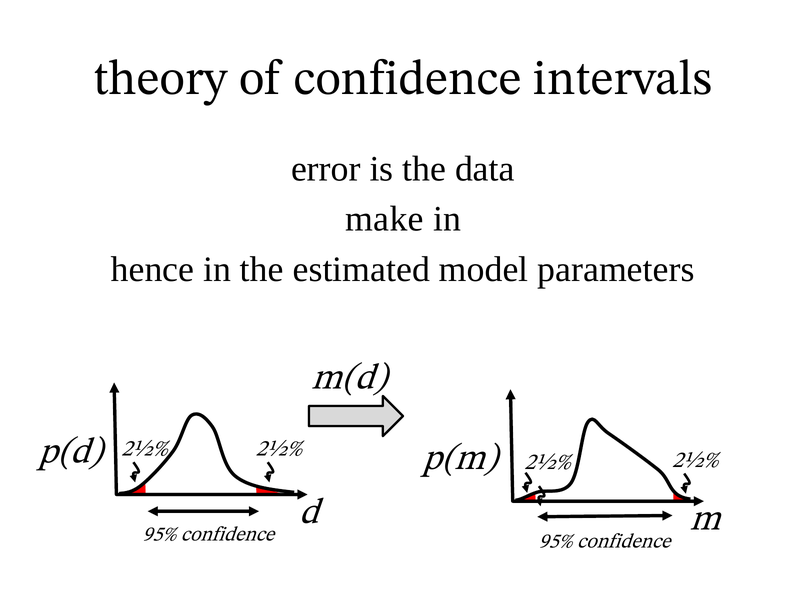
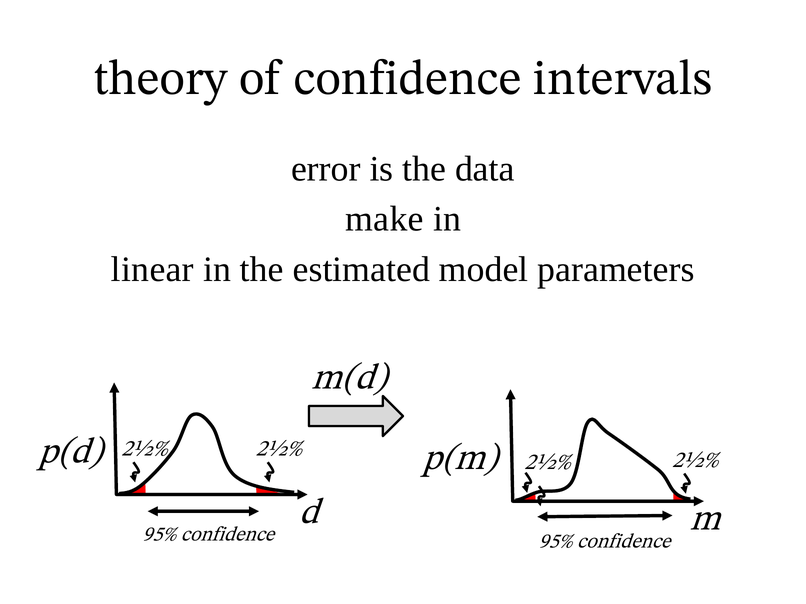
hence: hence -> linear (152, 269)
